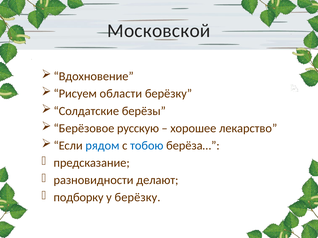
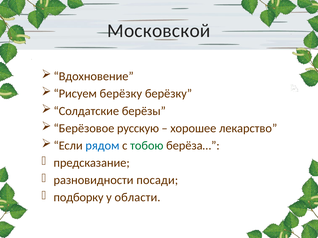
Рисуем области: области -> берёзку (121, 94)
тобою colour: blue -> green (147, 146)
делают: делают -> посади (157, 181)
у берёзку: берёзку -> области (138, 198)
